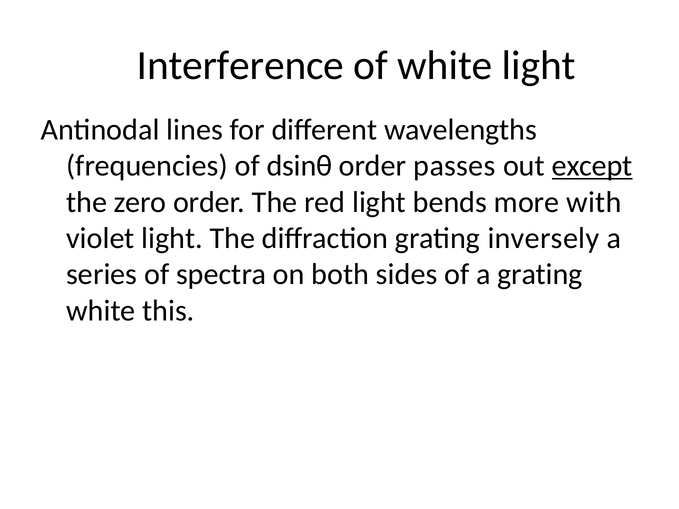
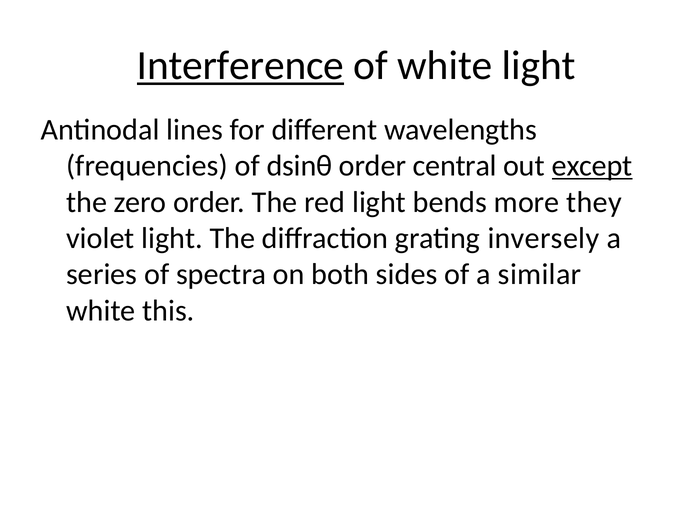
Interference underline: none -> present (240, 66)
passes: passes -> central (455, 166)
with: with -> they (594, 202)
a grating: grating -> similar (540, 275)
